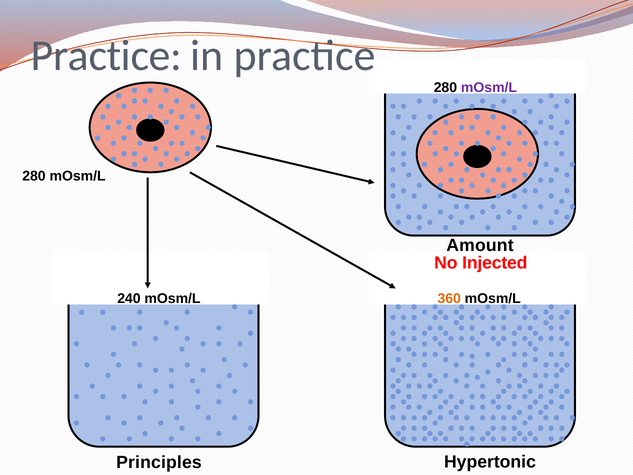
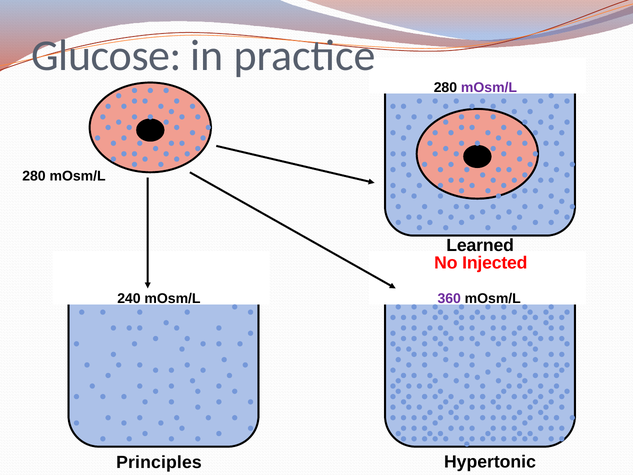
Practice: Practice -> Glucose (106, 56)
Amount: Amount -> Learned (480, 245)
360 colour: orange -> purple (449, 299)
